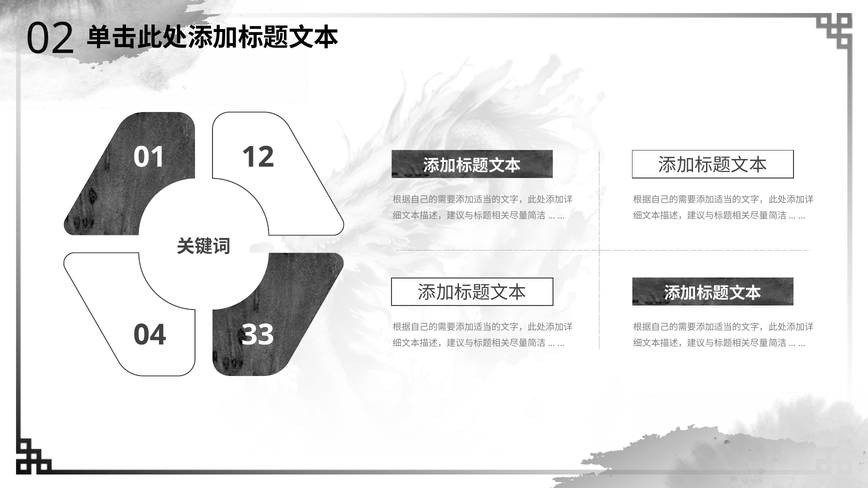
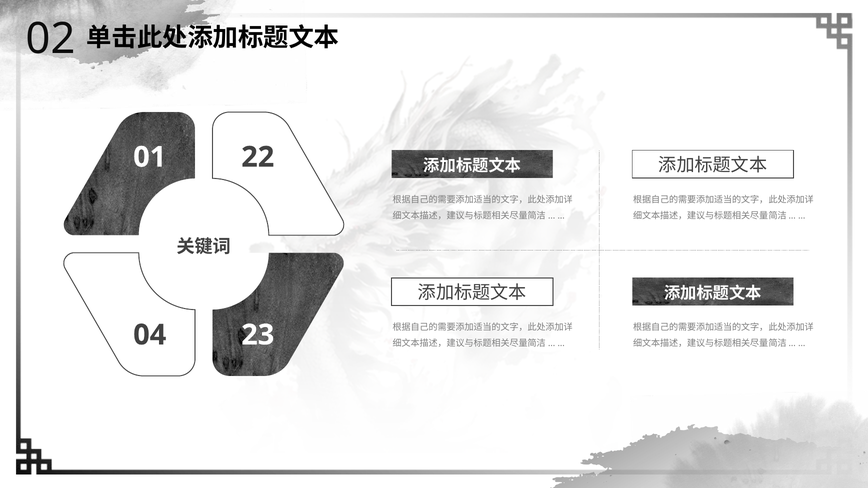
12: 12 -> 22 (258, 157)
33: 33 -> 23 (258, 335)
